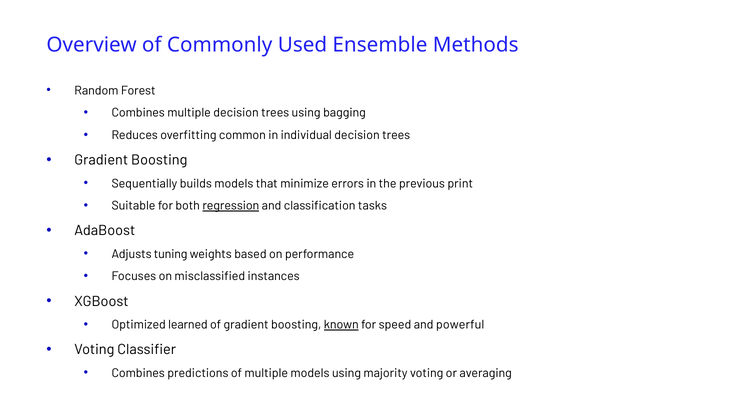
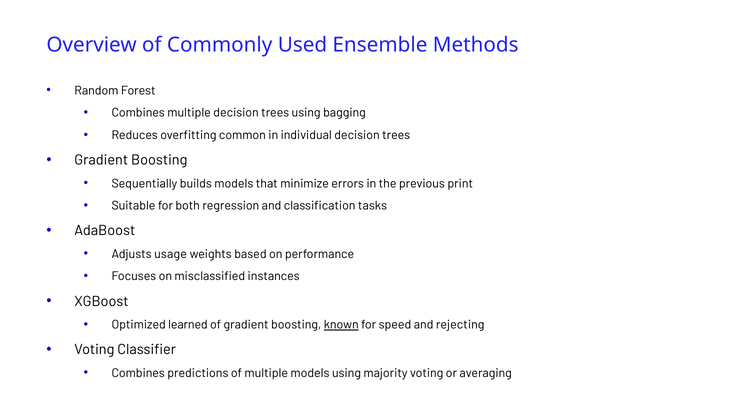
regression underline: present -> none (231, 206)
tuning: tuning -> usage (171, 254)
powerful: powerful -> rejecting (460, 325)
